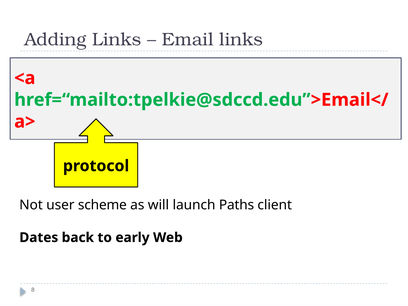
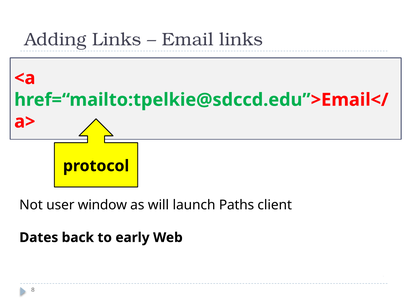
scheme: scheme -> window (102, 205)
